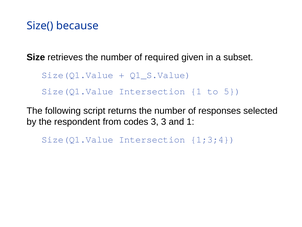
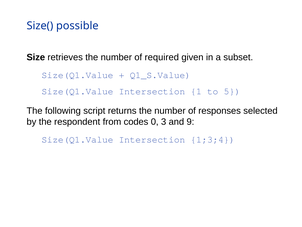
because: because -> possible (77, 26)
codes 3: 3 -> 0 (155, 122)
and 1: 1 -> 9 (190, 122)
